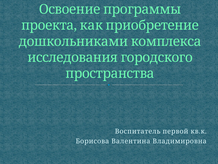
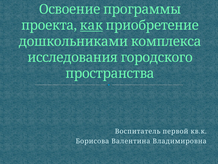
как underline: none -> present (91, 25)
